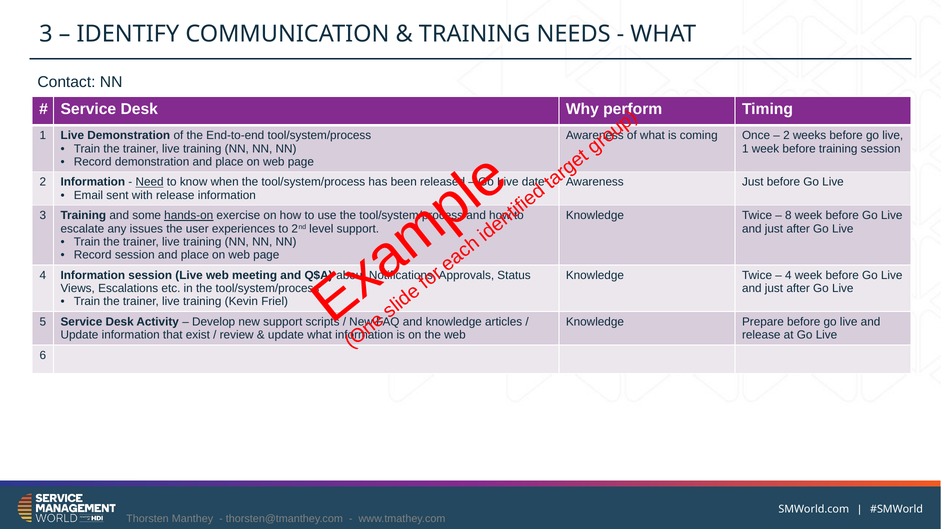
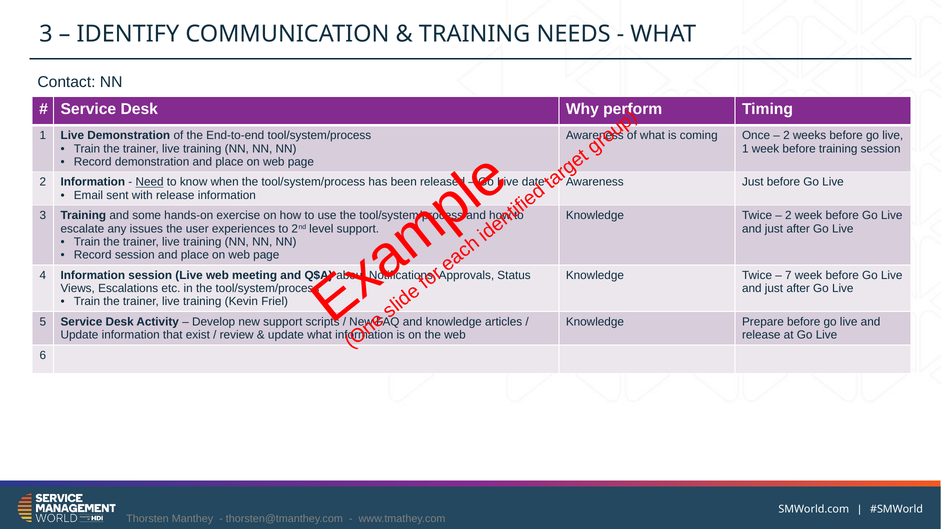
hands-on underline: present -> none (189, 216)
8: 8 -> 2 (788, 216)
4: 4 -> 7 (788, 275)
